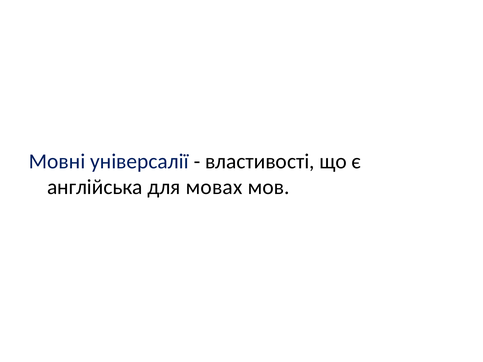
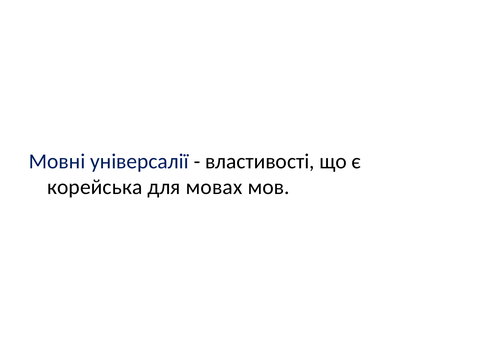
англійська: англійська -> корейська (95, 187)
